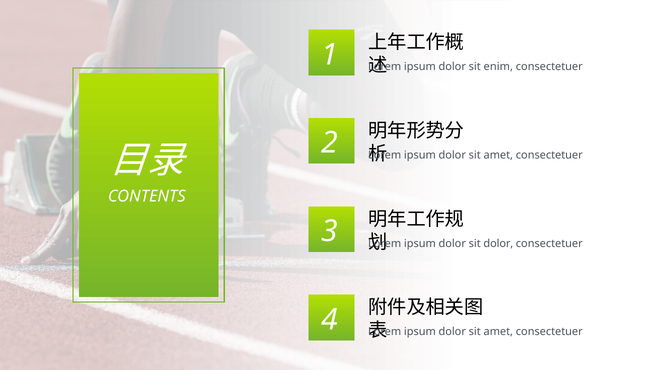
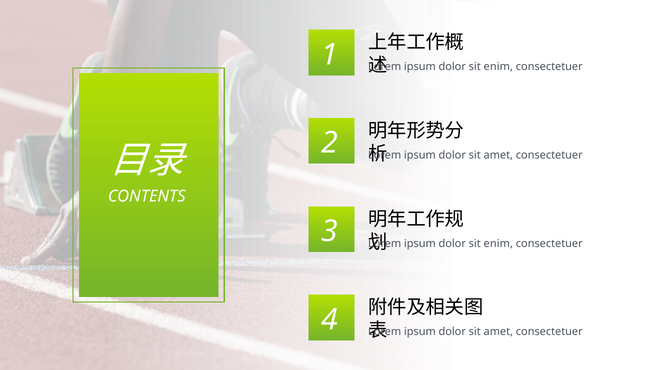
dolor: dolor -> enim (498, 244)
